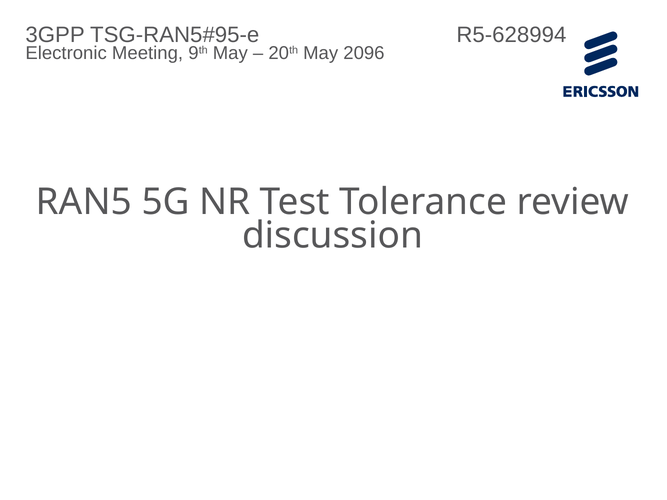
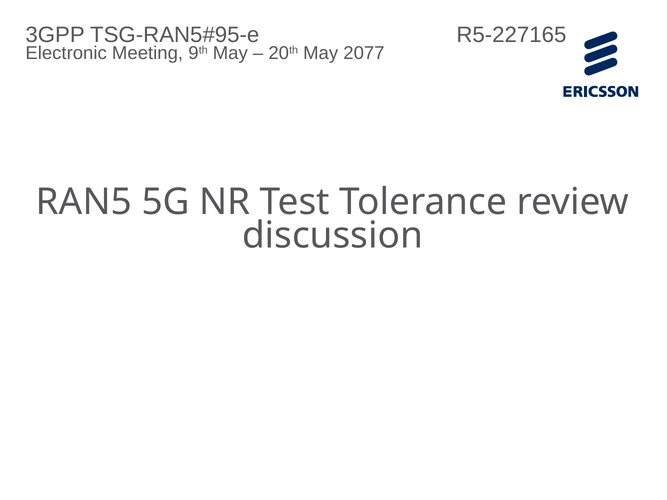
R5-628994: R5-628994 -> R5-227165 (511, 35)
2096: 2096 -> 2077 (364, 53)
